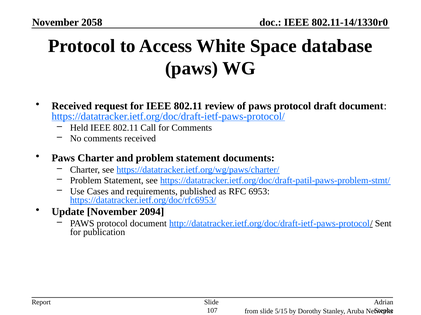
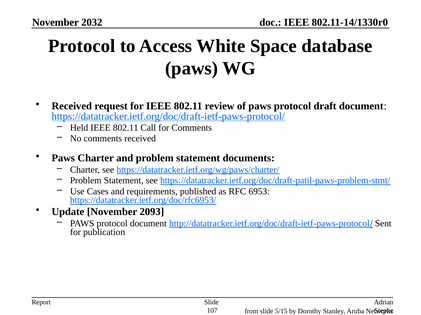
2058: 2058 -> 2032 (92, 22)
2094: 2094 -> 2093 (152, 212)
